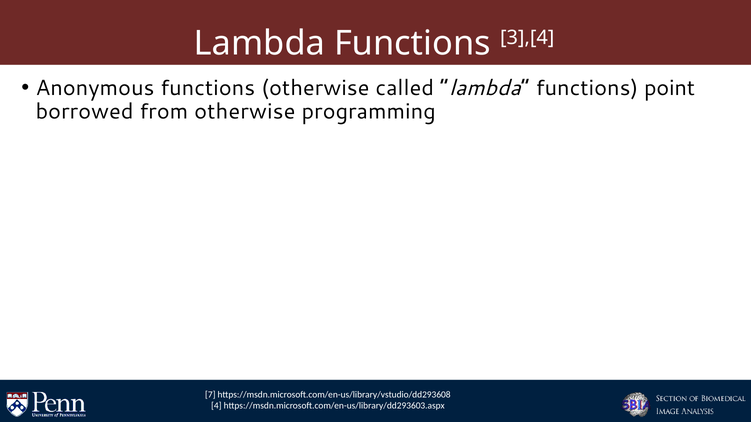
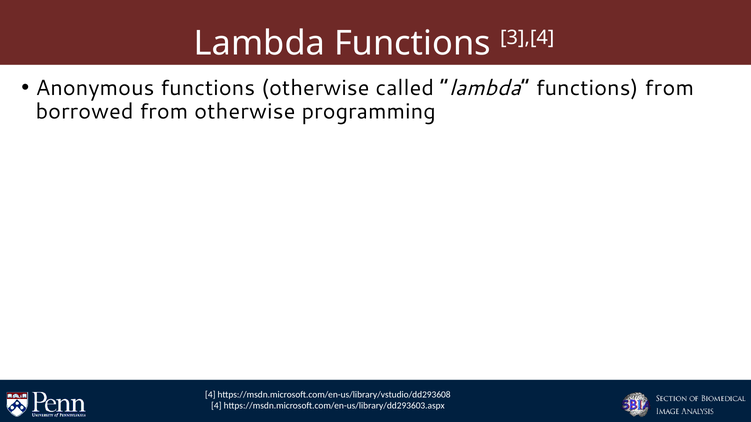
functions point: point -> from (669, 88)
7: 7 -> 4 (210, 395)
